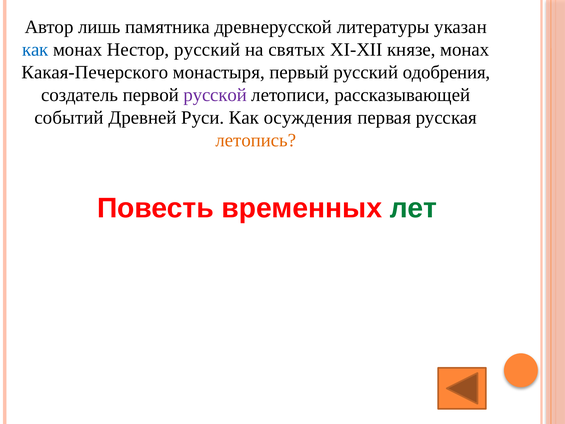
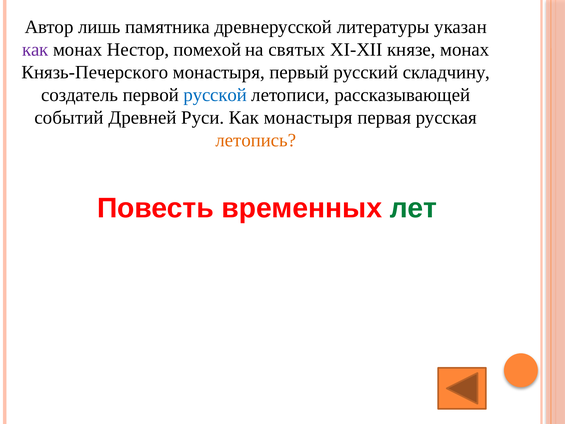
как colour: blue -> purple (35, 50)
Нестор русский: русский -> помехой (207, 50)
Какая-Печерского: Какая-Печерского -> Князь-Печерского (95, 72)
одобрения: одобрения -> складчину (446, 72)
русской colour: purple -> blue (215, 95)
Как осуждения: осуждения -> монастыря (308, 117)
